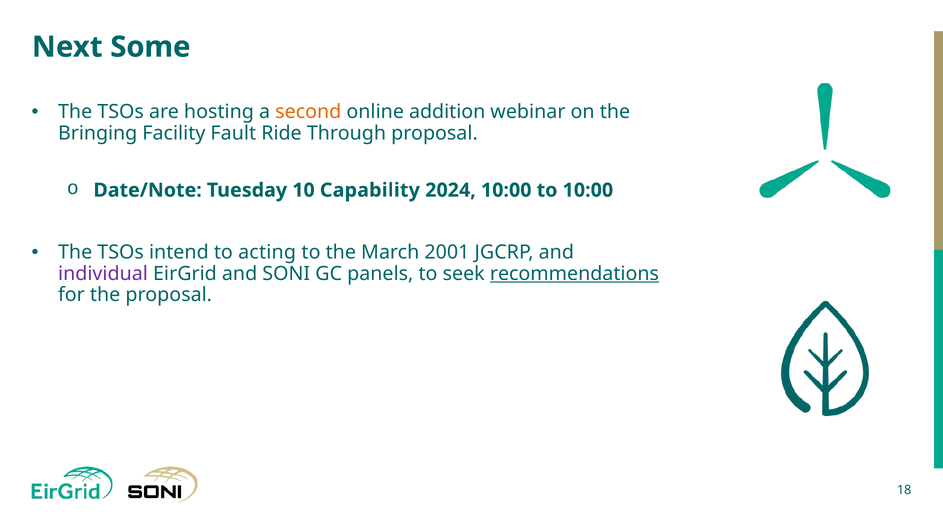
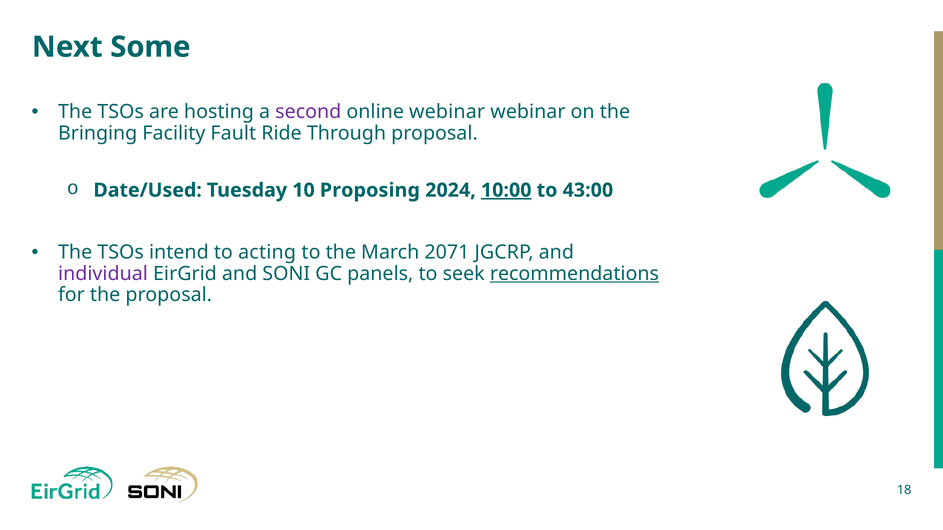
second colour: orange -> purple (308, 112)
online addition: addition -> webinar (447, 112)
Date/Note: Date/Note -> Date/Used (148, 190)
Capability: Capability -> Proposing (370, 190)
10:00 underline: none -> present (506, 190)
to 10:00: 10:00 -> 43:00 (588, 190)
2001: 2001 -> 2071 (447, 253)
